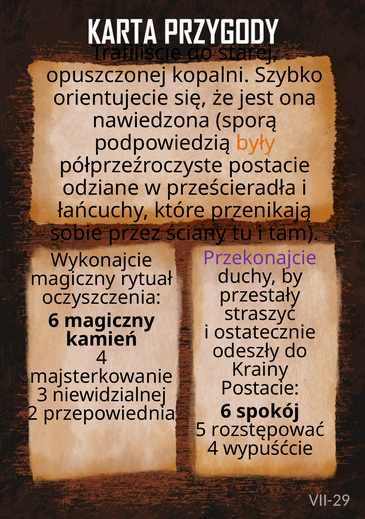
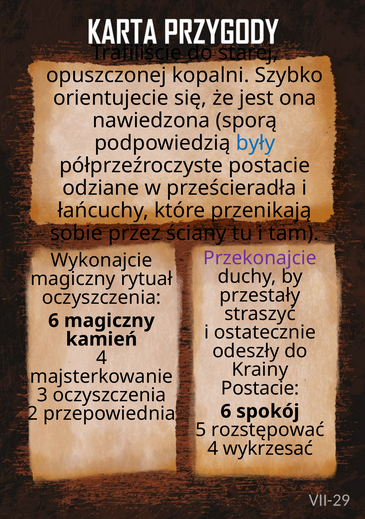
były colour: orange -> blue (256, 143)
3 niewidzialnej: niewidzialnej -> oczyszczenia (109, 395)
wypuśćcie: wypuśćcie -> wykrzesać (268, 448)
